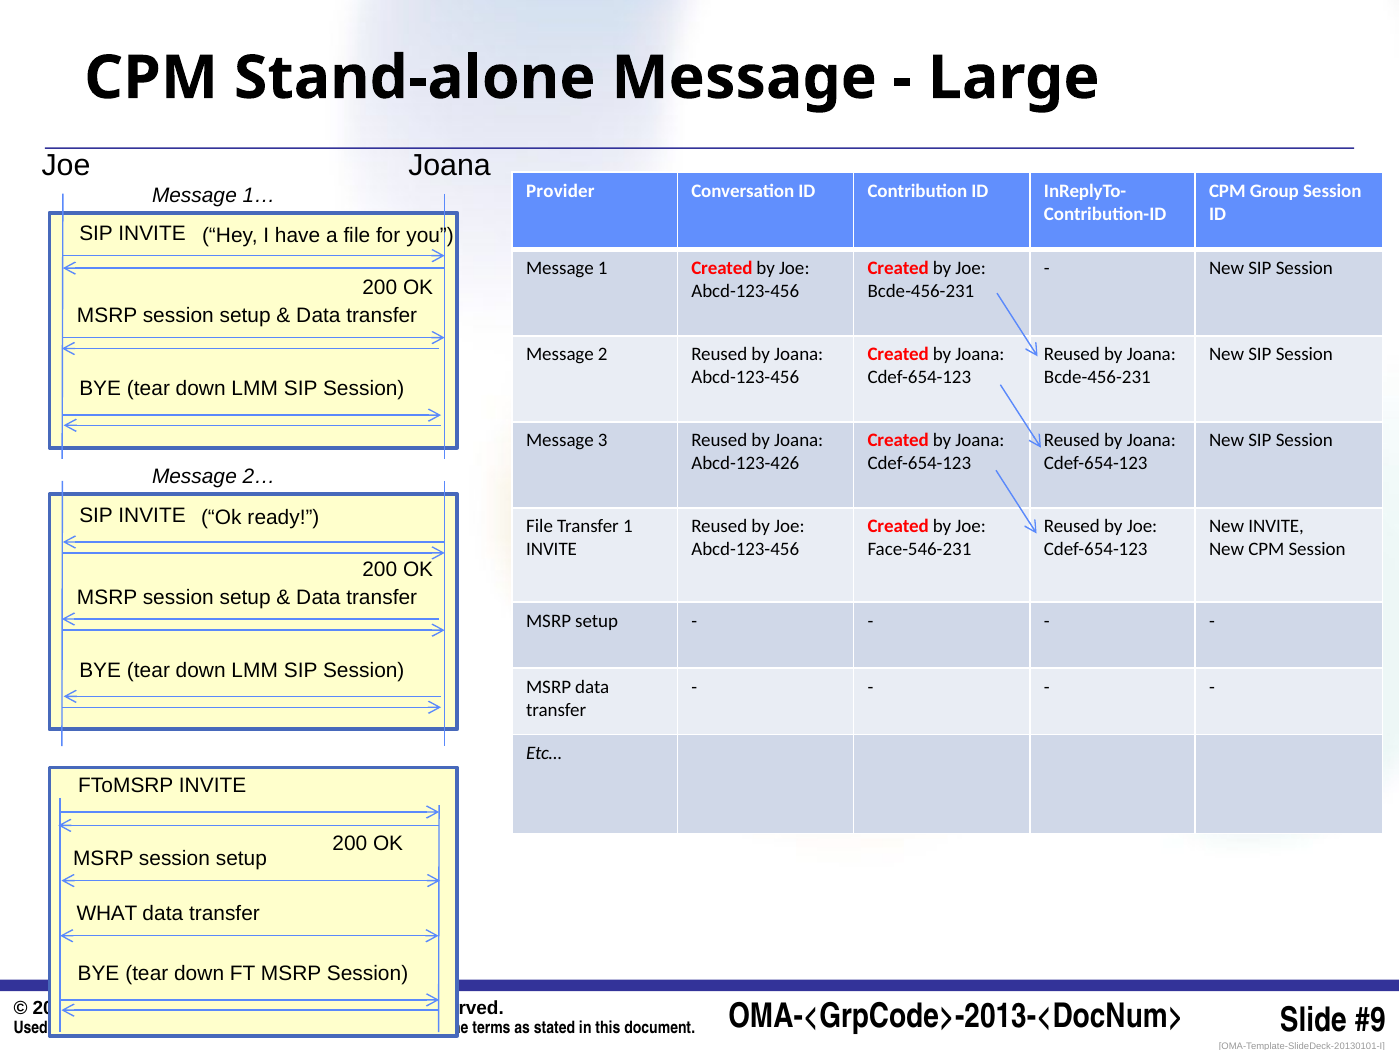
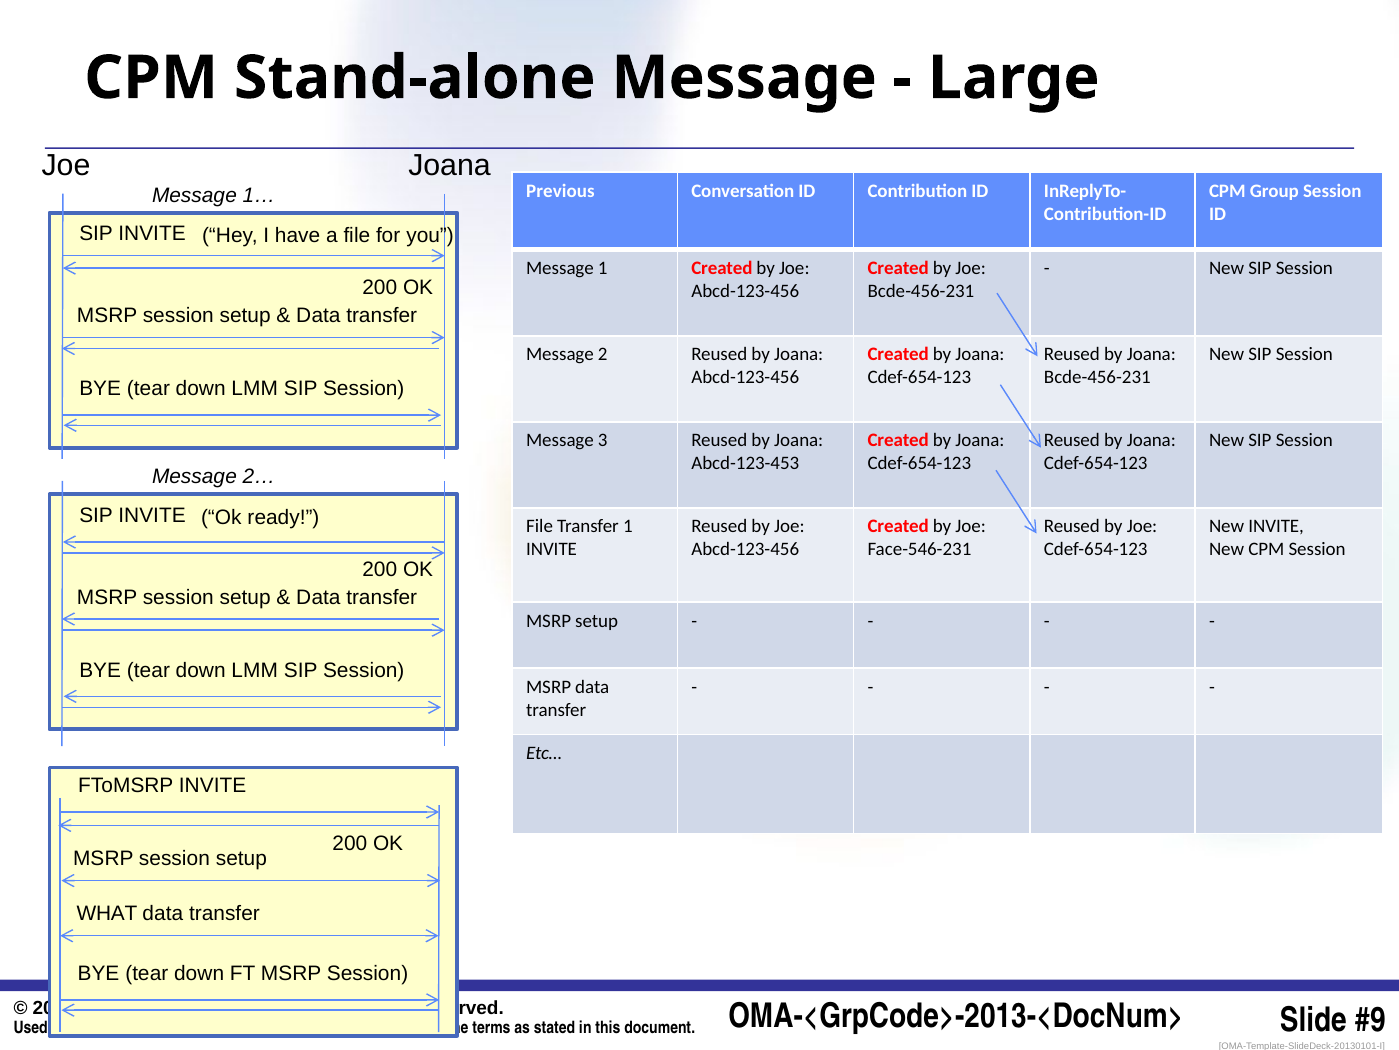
Provider: Provider -> Previous (560, 191)
Abcd-123-426: Abcd-123-426 -> Abcd-123-453 (745, 463)
